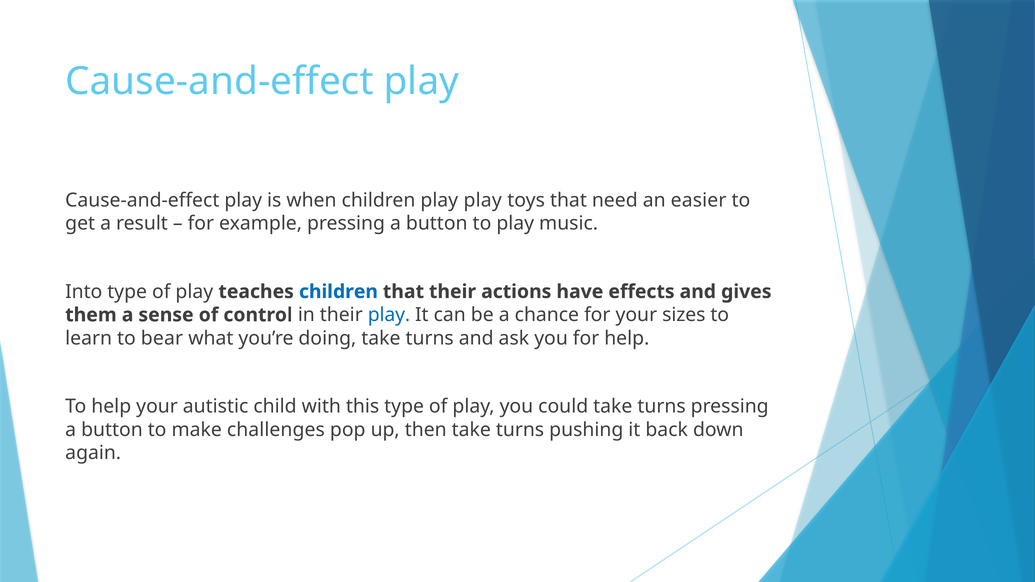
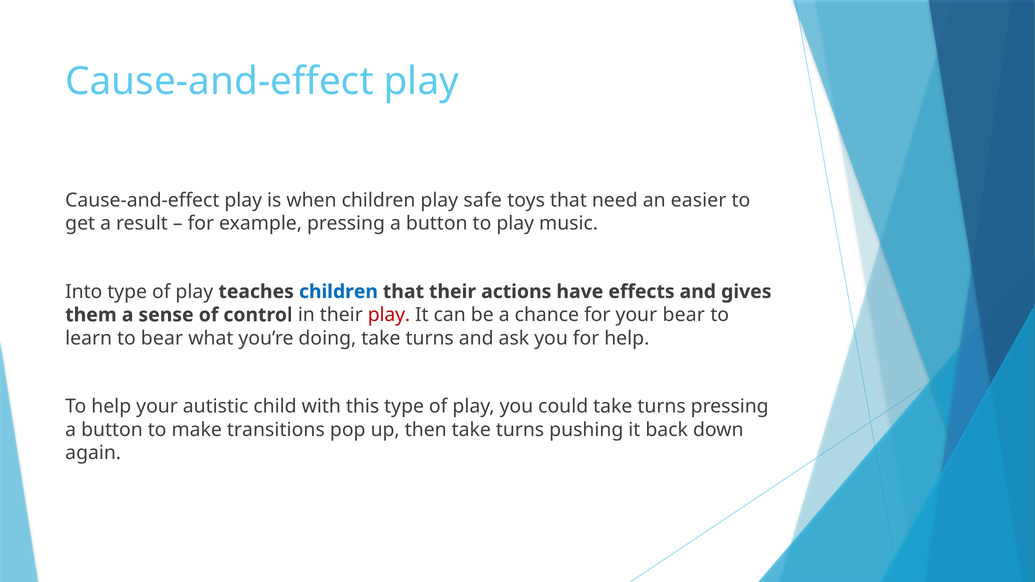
play play: play -> safe (483, 200)
play colour: blue -> red (389, 315)
your sizes: sizes -> bear (684, 315)
challenges: challenges -> transitions (276, 430)
